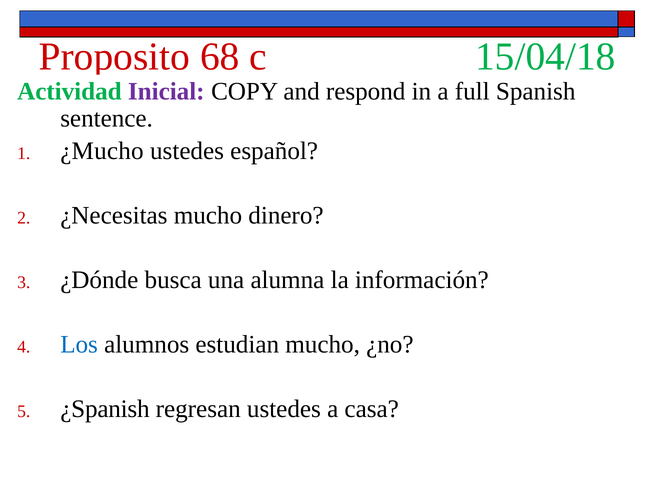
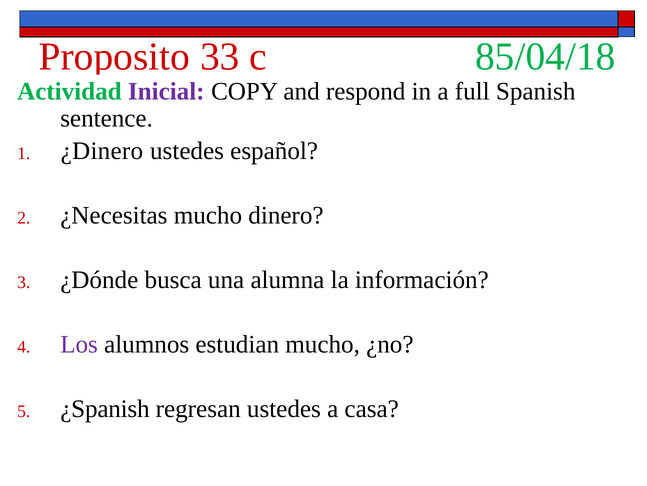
68: 68 -> 33 (220, 57)
15/04/18: 15/04/18 -> 85/04/18 (545, 57)
¿Mucho: ¿Mucho -> ¿Dinero (102, 151)
Los colour: blue -> purple (79, 344)
